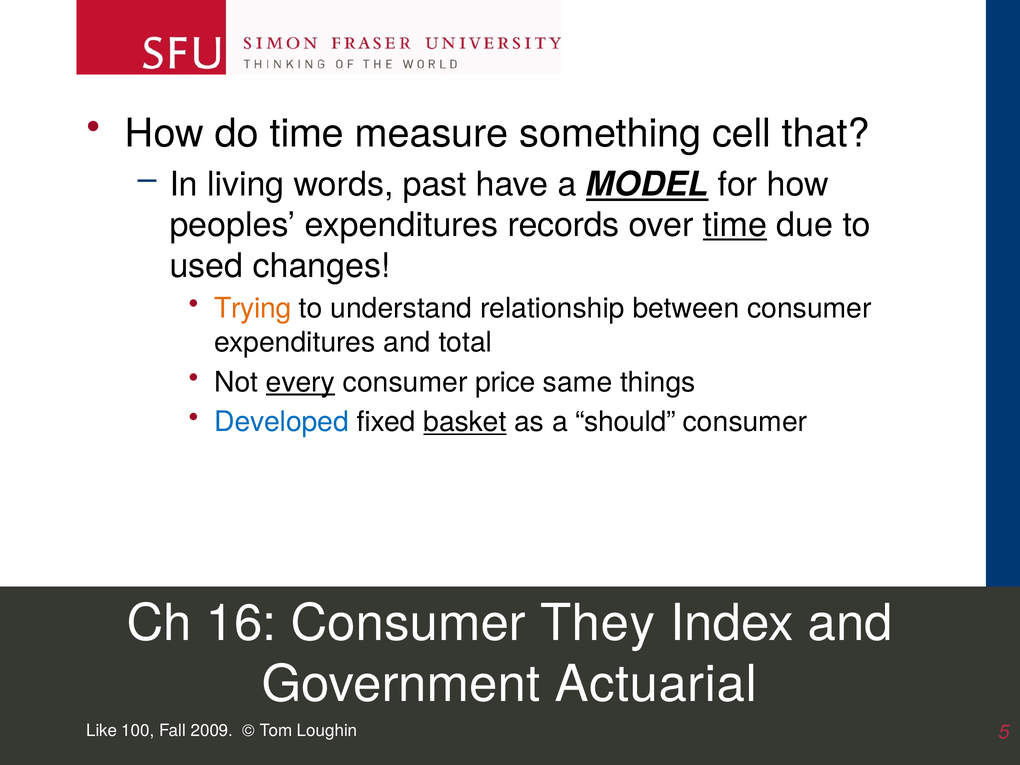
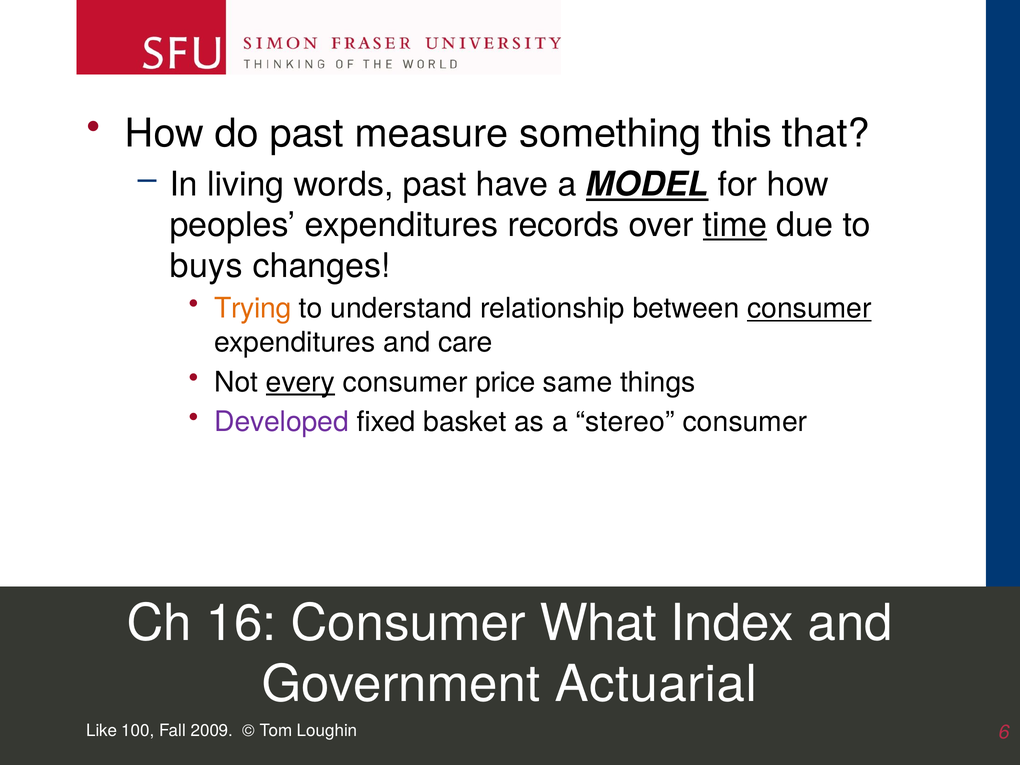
do time: time -> past (307, 134)
cell: cell -> this (742, 134)
used: used -> buys (206, 266)
consumer underline: none -> present (809, 309)
total: total -> care (466, 343)
Developed colour: blue -> purple (282, 422)
basket underline: present -> none (465, 422)
should: should -> stereo (625, 422)
They: They -> What (598, 623)
5: 5 -> 6 (1004, 732)
